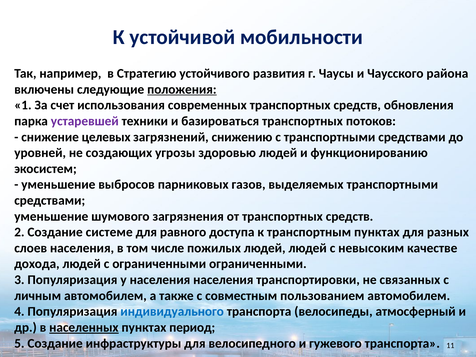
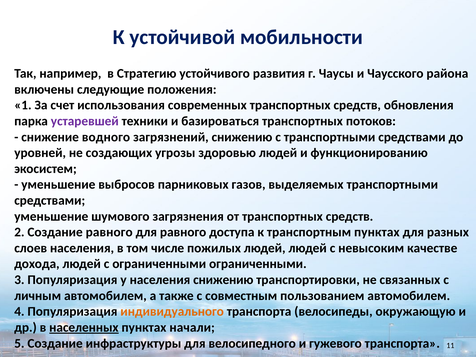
положения underline: present -> none (182, 89)
целевых: целевых -> водного (106, 137)
Создание системе: системе -> равного (109, 232)
населения населения: населения -> снижению (223, 280)
индивидуального colour: blue -> orange (172, 312)
атмосферный: атмосферный -> окружающую (416, 312)
период: период -> начали (192, 327)
